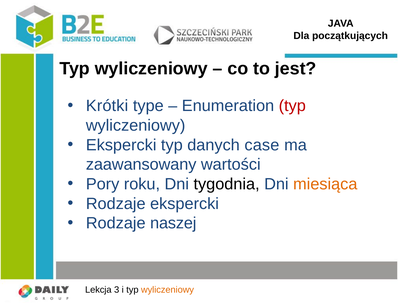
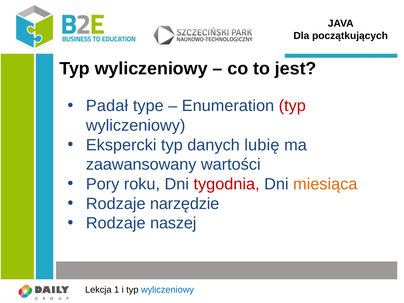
Krótki: Krótki -> Padał (107, 106)
case: case -> lubię (262, 145)
tygodnia colour: black -> red (227, 184)
Rodzaje ekspercki: ekspercki -> narzędzie (185, 204)
3: 3 -> 1 (117, 290)
wyliczeniowy colour: orange -> blue (168, 290)
